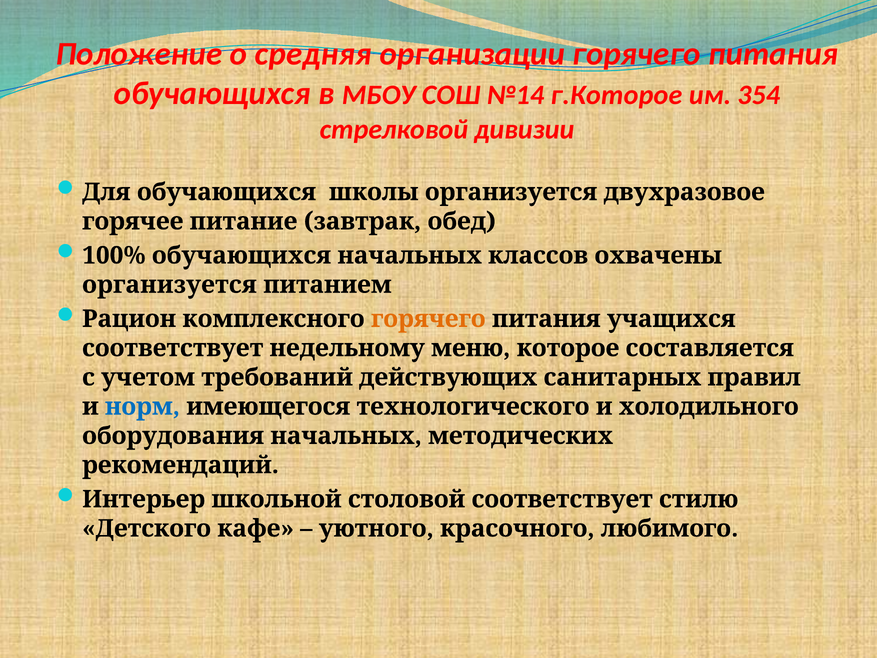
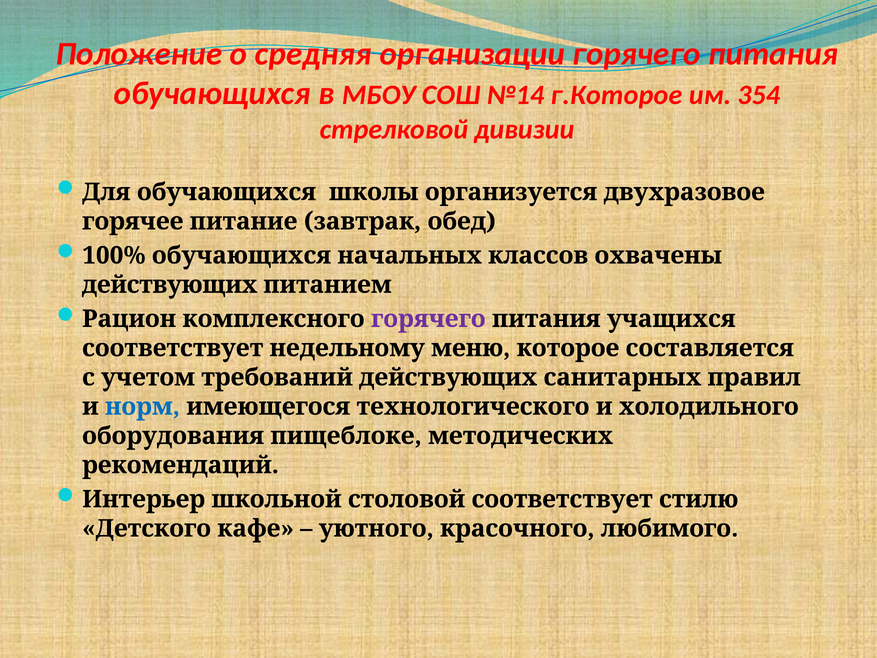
организуется: организуется -> действующих (170, 285)
горячего colour: orange -> purple (428, 319)
оборудования начальных: начальных -> пищеблоке (346, 436)
